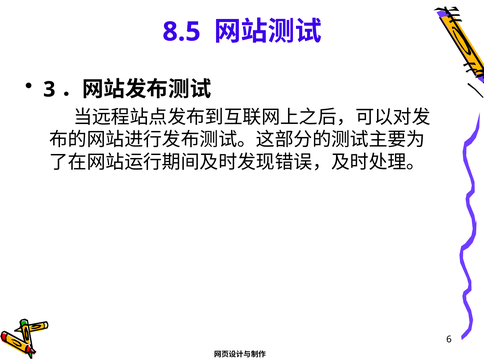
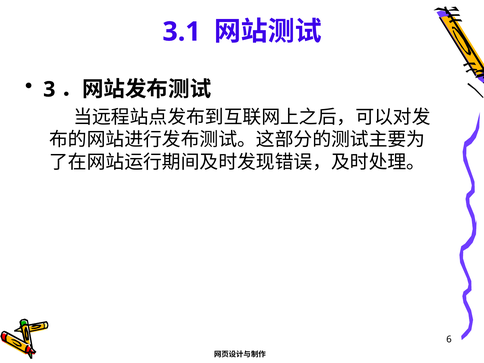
8.5: 8.5 -> 3.1 (182, 32)
